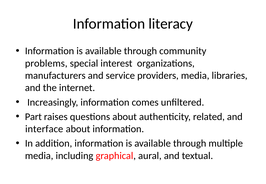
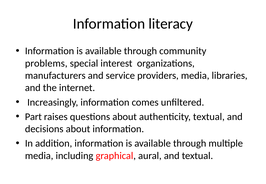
authenticity related: related -> textual (209, 117)
interface: interface -> decisions (44, 129)
